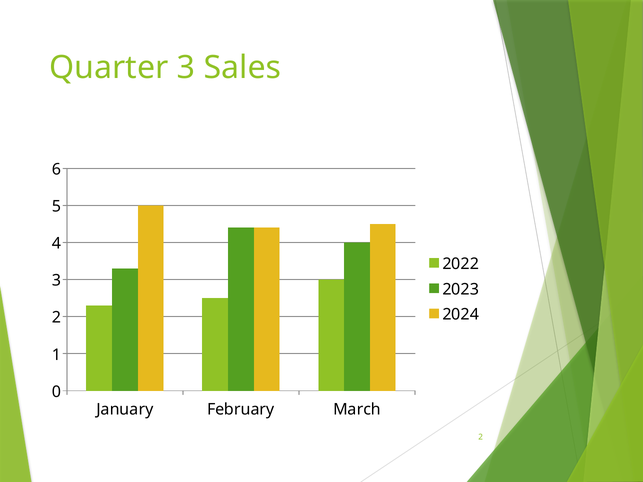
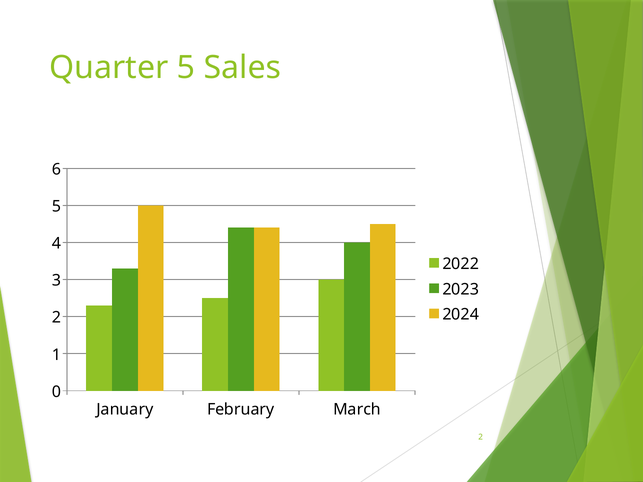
Quarter 3: 3 -> 5 (186, 68)
